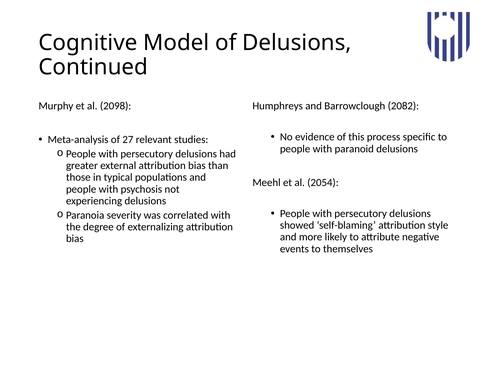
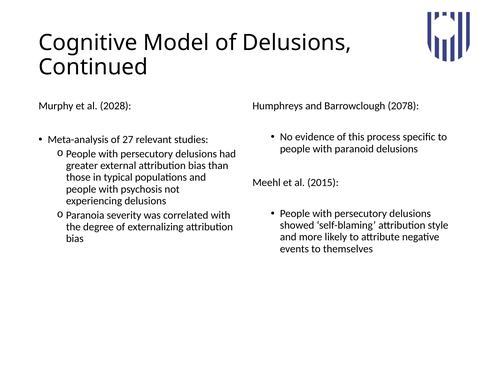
2098: 2098 -> 2028 (116, 106)
2082: 2082 -> 2078 (403, 106)
2054: 2054 -> 2015 (323, 182)
